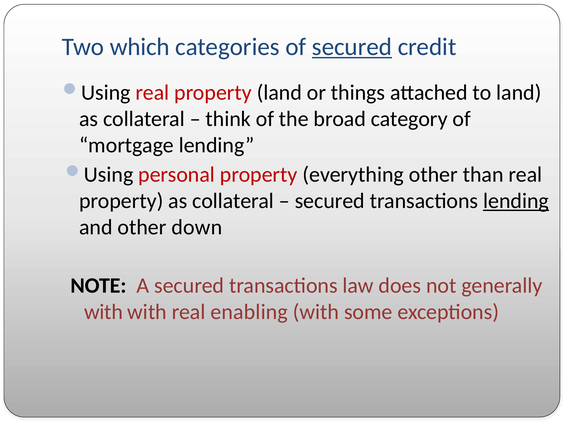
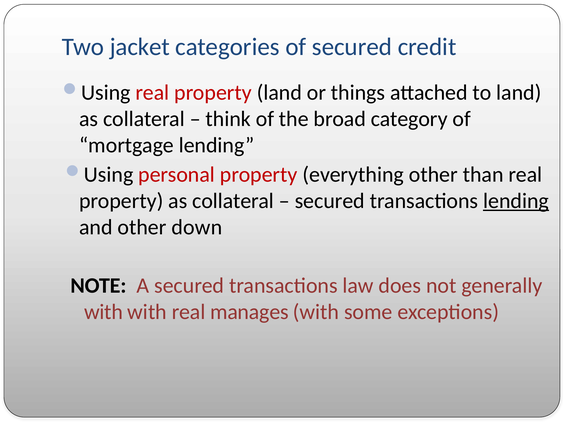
which: which -> jacket (140, 47)
secured underline: present -> none (352, 47)
enabling: enabling -> manages (249, 312)
